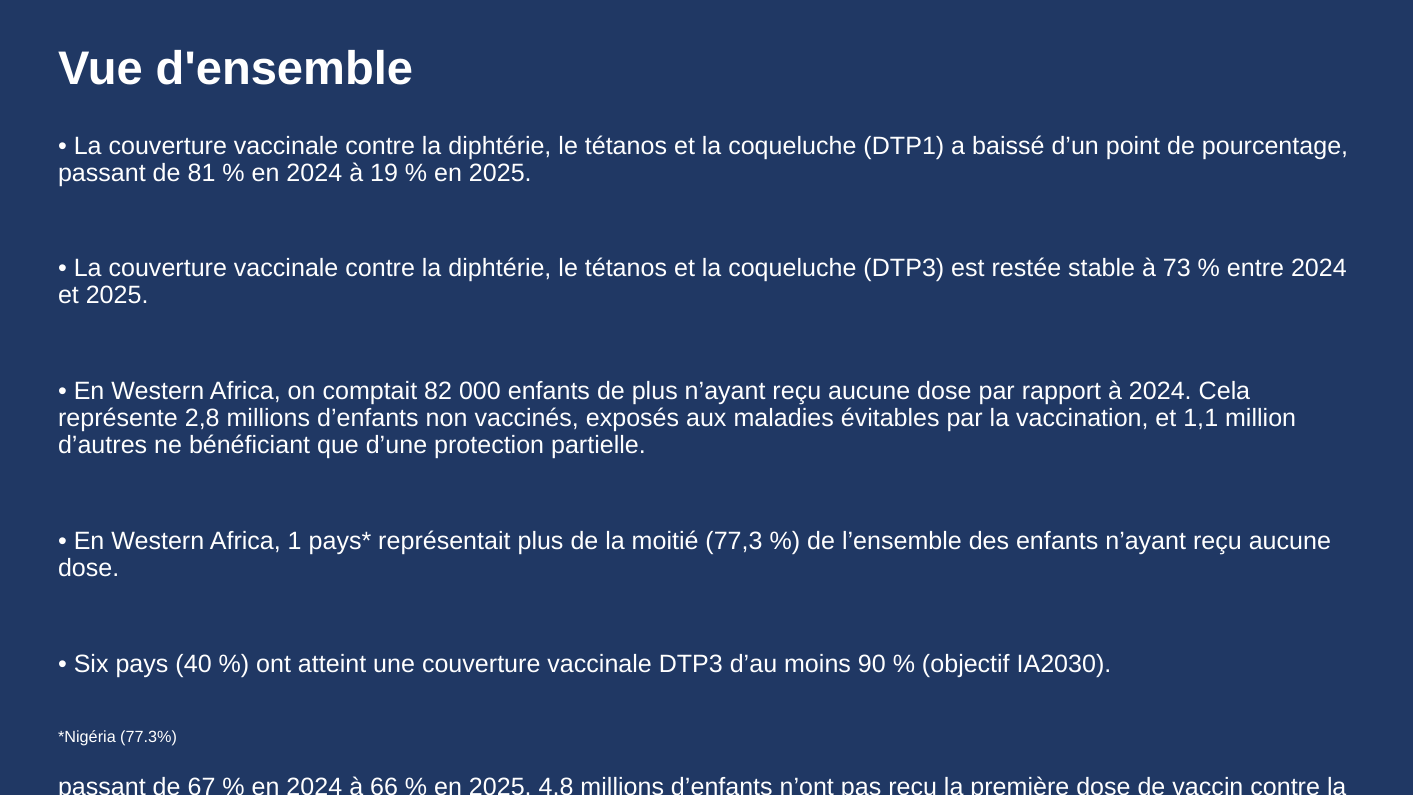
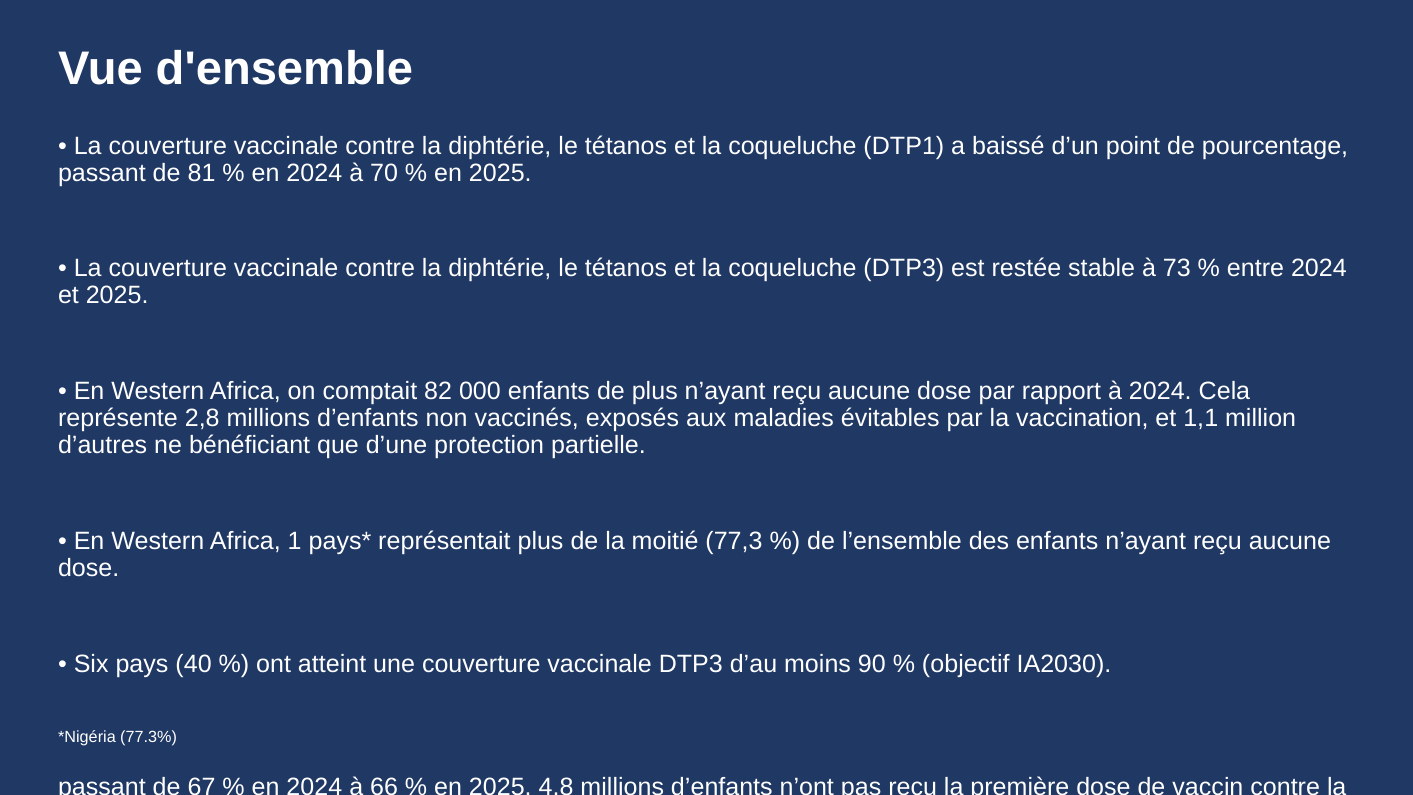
19: 19 -> 70 (384, 173)
